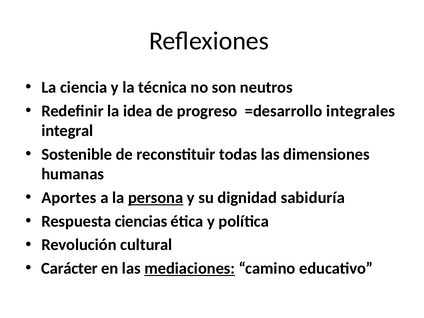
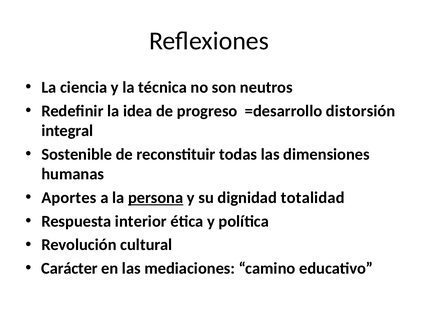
integrales: integrales -> distorsión (361, 111)
sabiduría: sabiduría -> totalidad (313, 198)
ciencias: ciencias -> interior (141, 221)
mediaciones underline: present -> none (190, 268)
